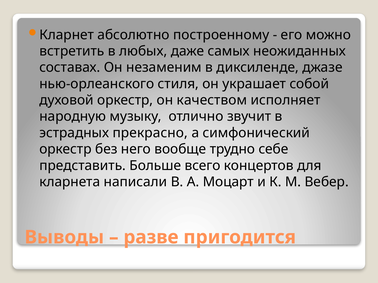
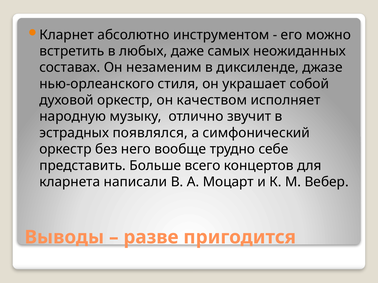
построенному: построенному -> инструментом (221, 35)
прекрасно: прекрасно -> появлялся (150, 133)
